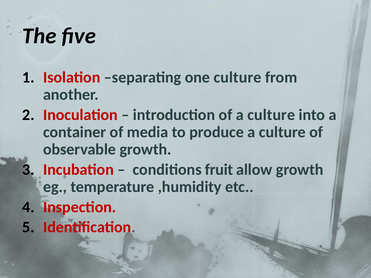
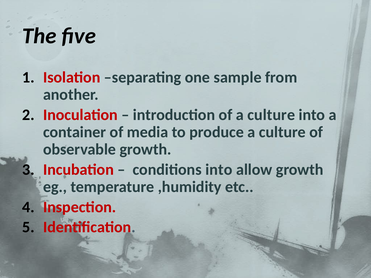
one culture: culture -> sample (238, 77)
conditions fruit: fruit -> into (219, 170)
